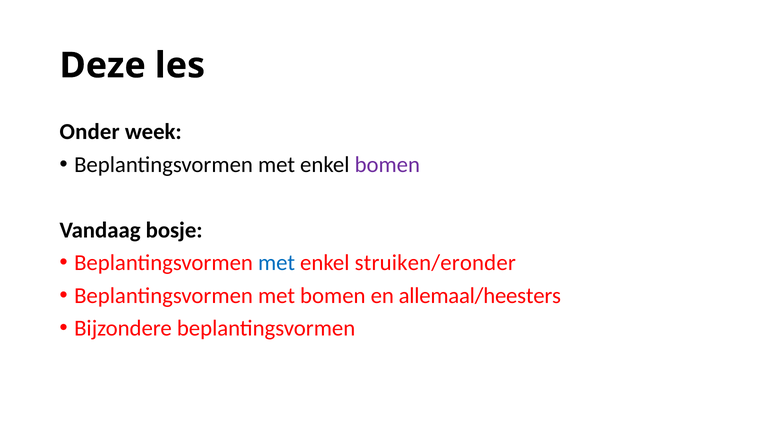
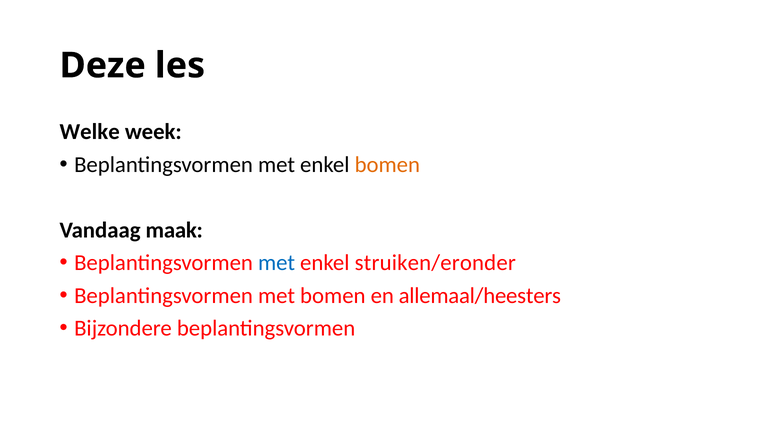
Onder: Onder -> Welke (90, 132)
bomen colour: purple -> orange (387, 165)
bosje: bosje -> maak (174, 230)
